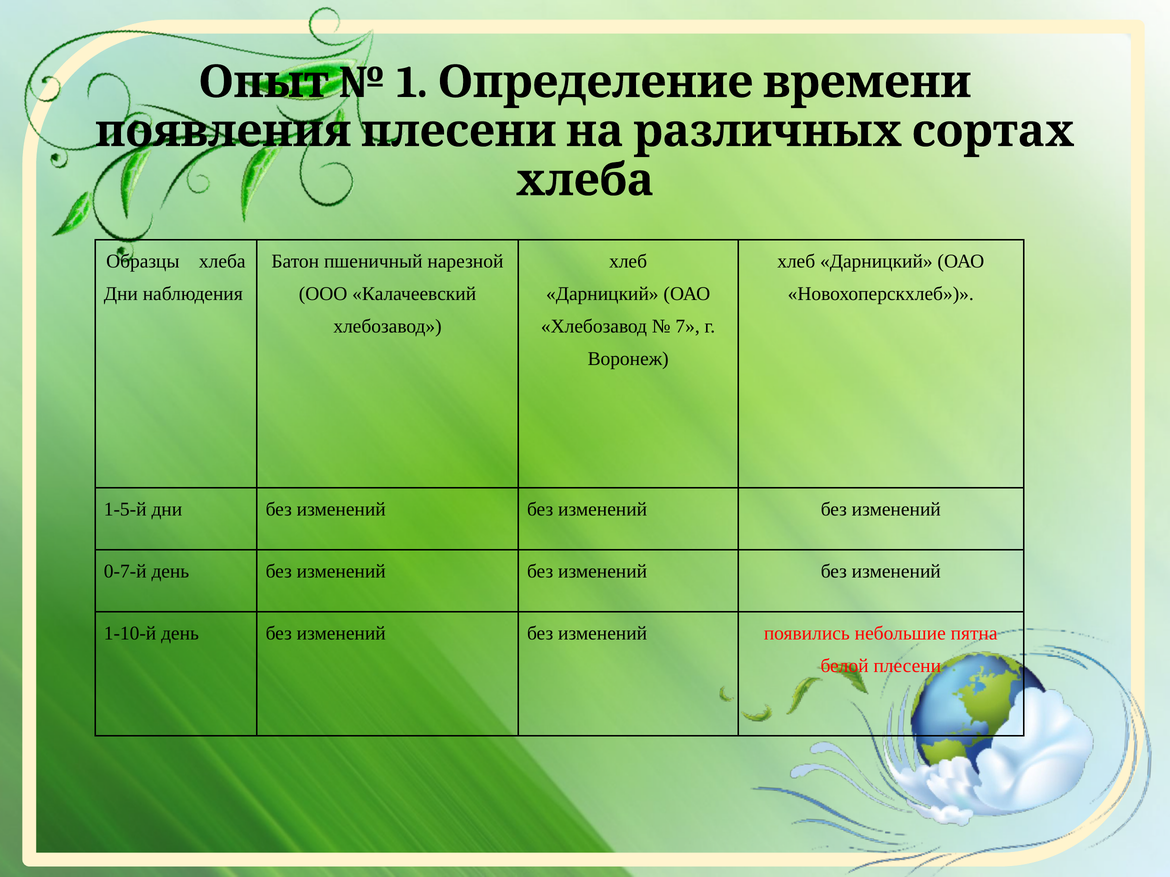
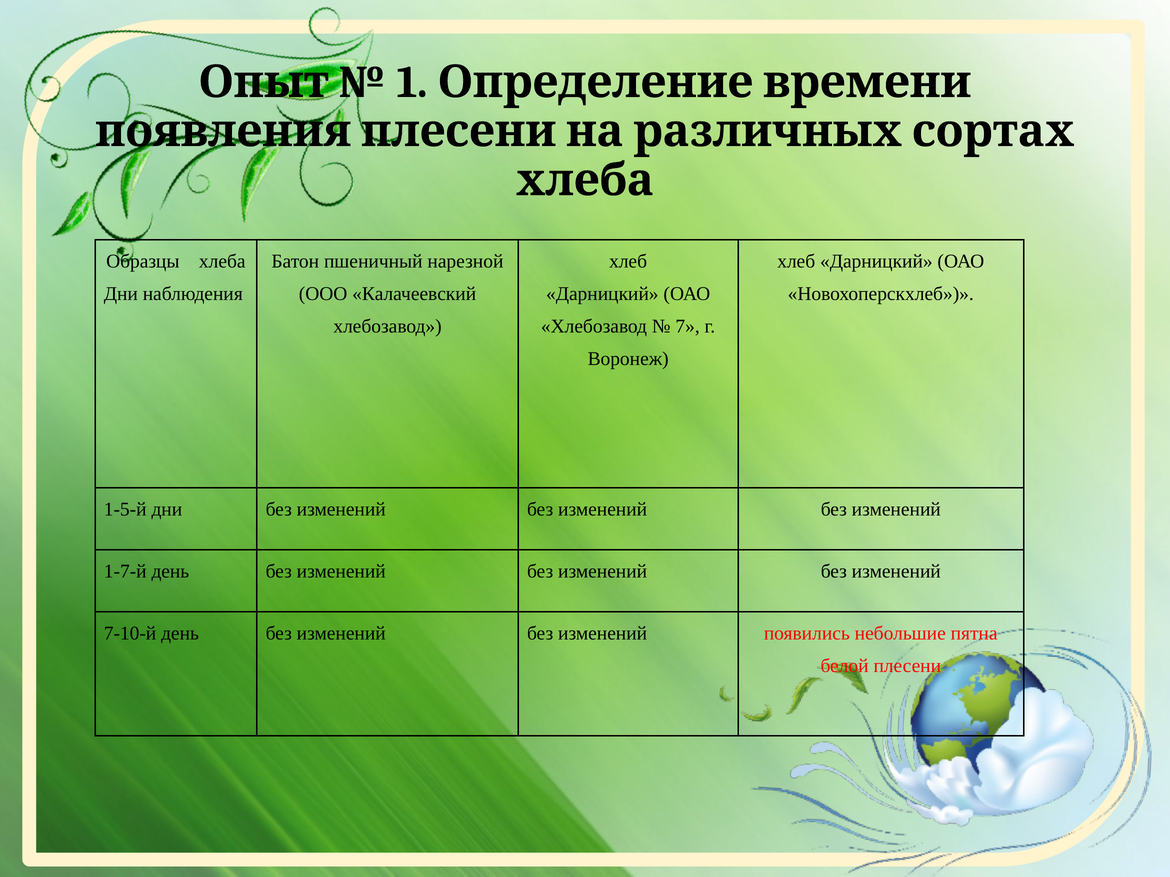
0-7-й: 0-7-й -> 1-7-й (125, 572)
1-10-й: 1-10-й -> 7-10-й (130, 634)
